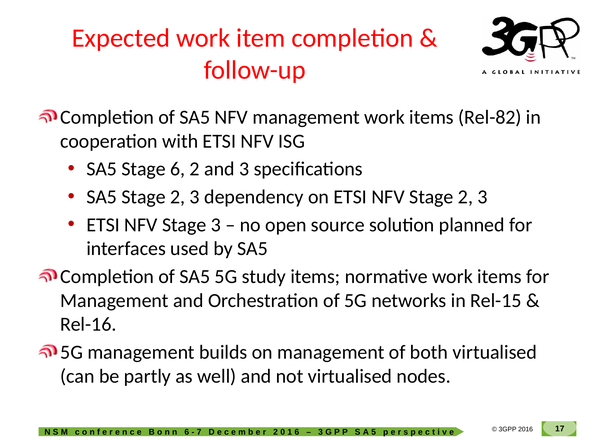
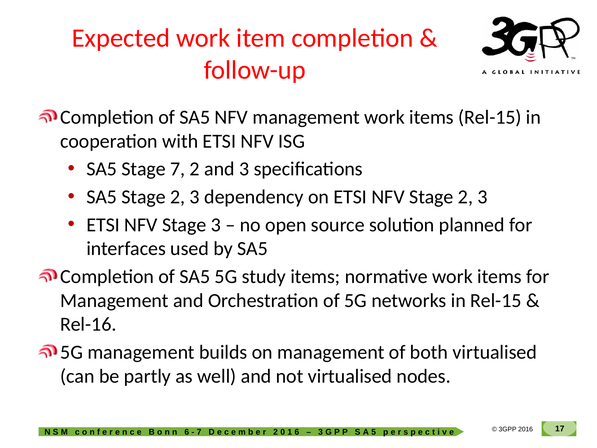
items Rel-82: Rel-82 -> Rel-15 (490, 117)
Stage 6: 6 -> 7 (178, 169)
